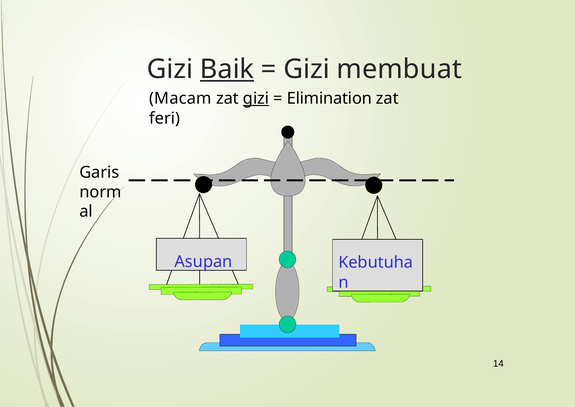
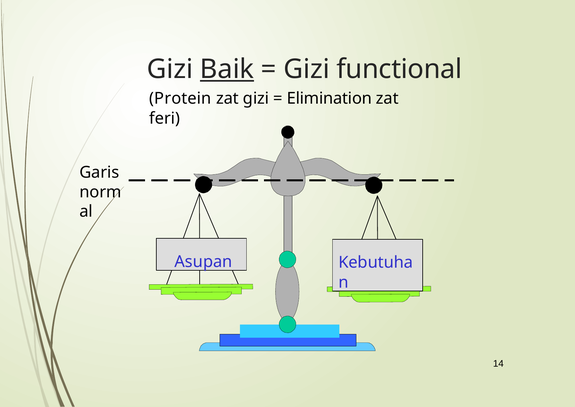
membuat: membuat -> functional (399, 69)
Macam: Macam -> Protein (180, 98)
gizi underline: present -> none (256, 98)
